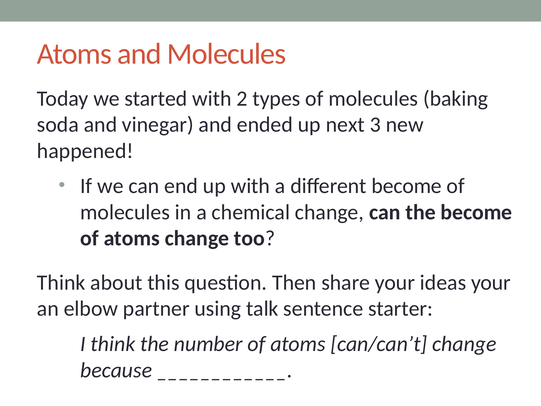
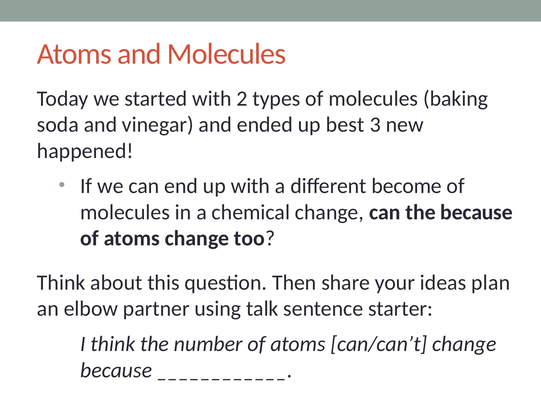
next: next -> best (345, 125)
the become: become -> because (477, 212)
ideas your: your -> plan (491, 282)
